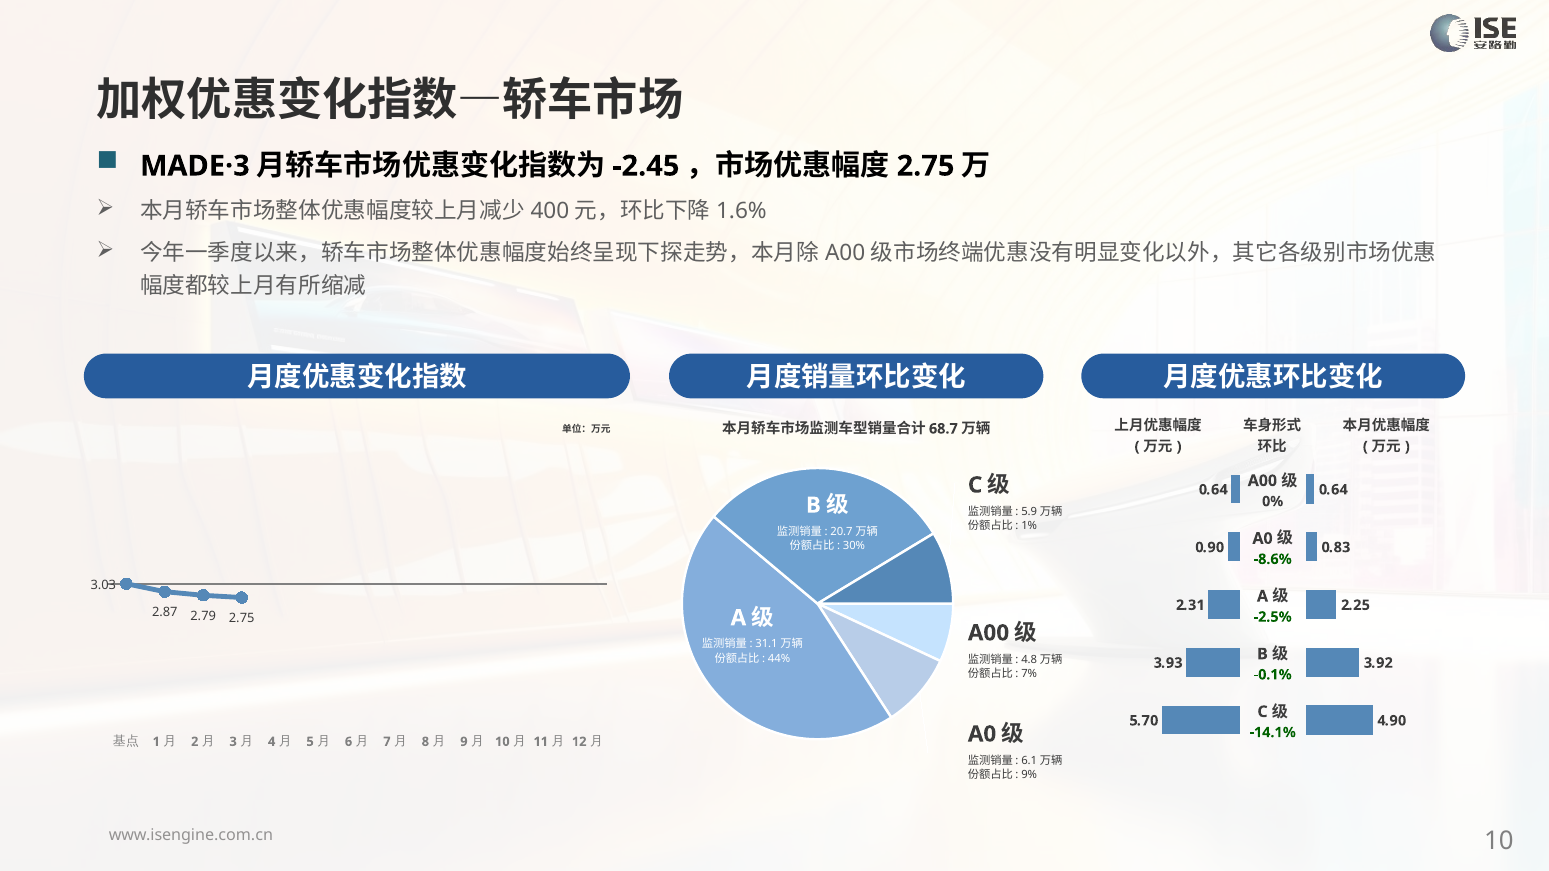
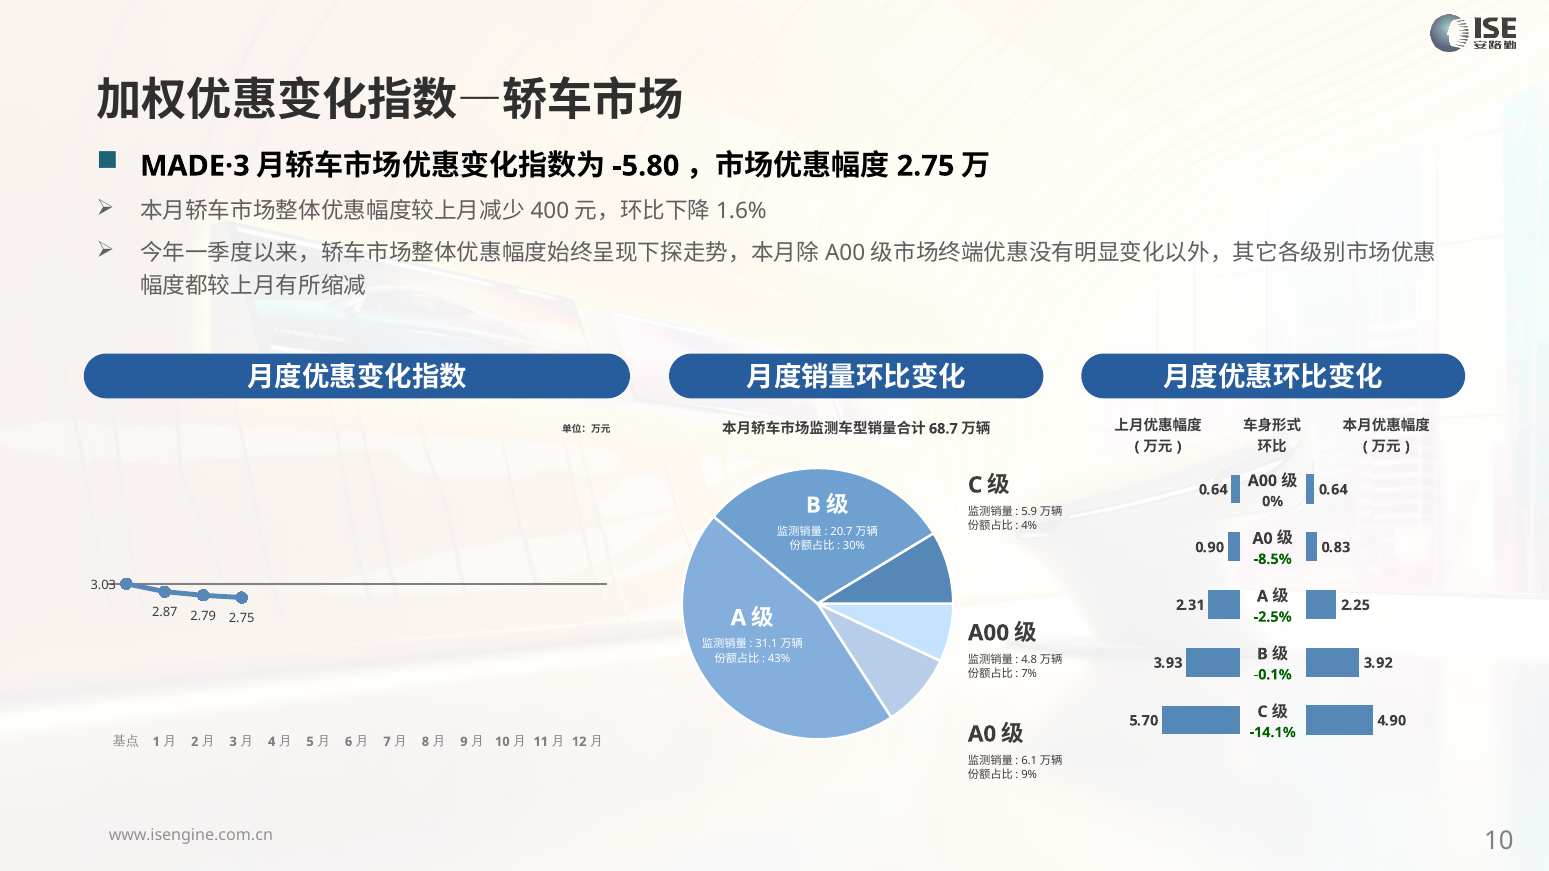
-2.45: -2.45 -> -5.80 (646, 166)
1%: 1% -> 4% (1029, 526)
-8.6%: -8.6% -> -8.5% (1273, 559)
44%: 44% -> 43% (779, 659)
